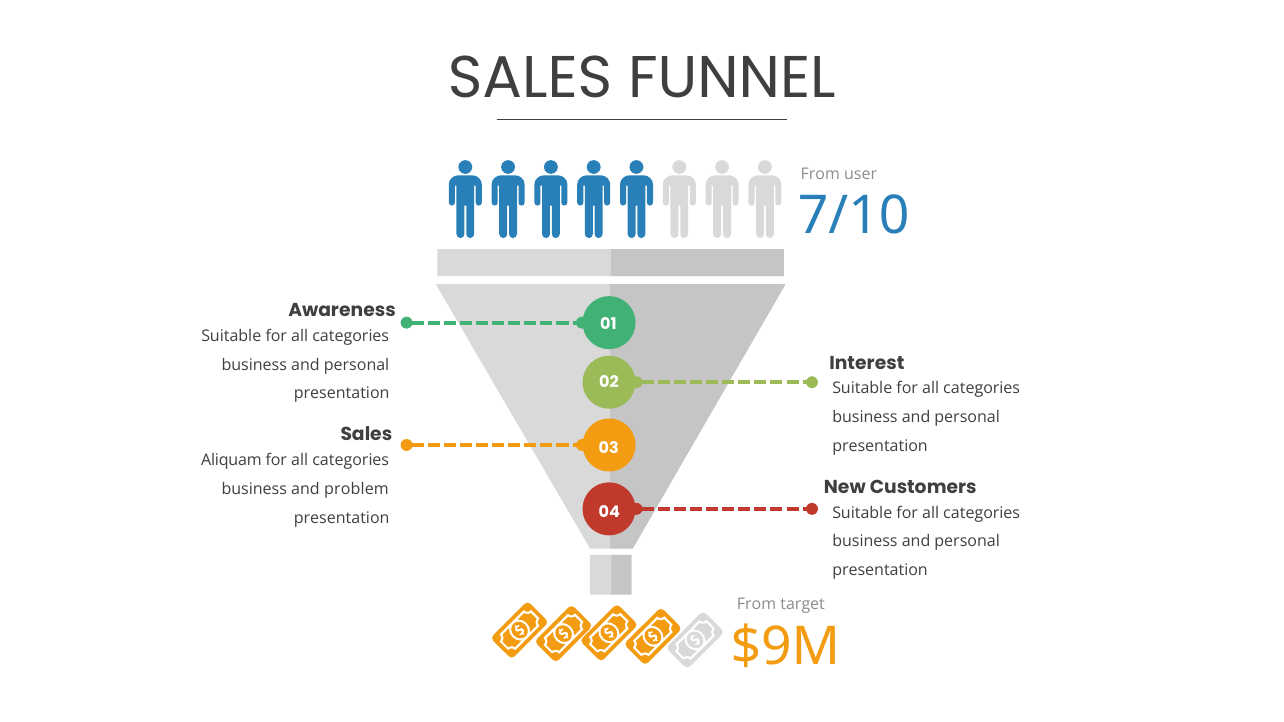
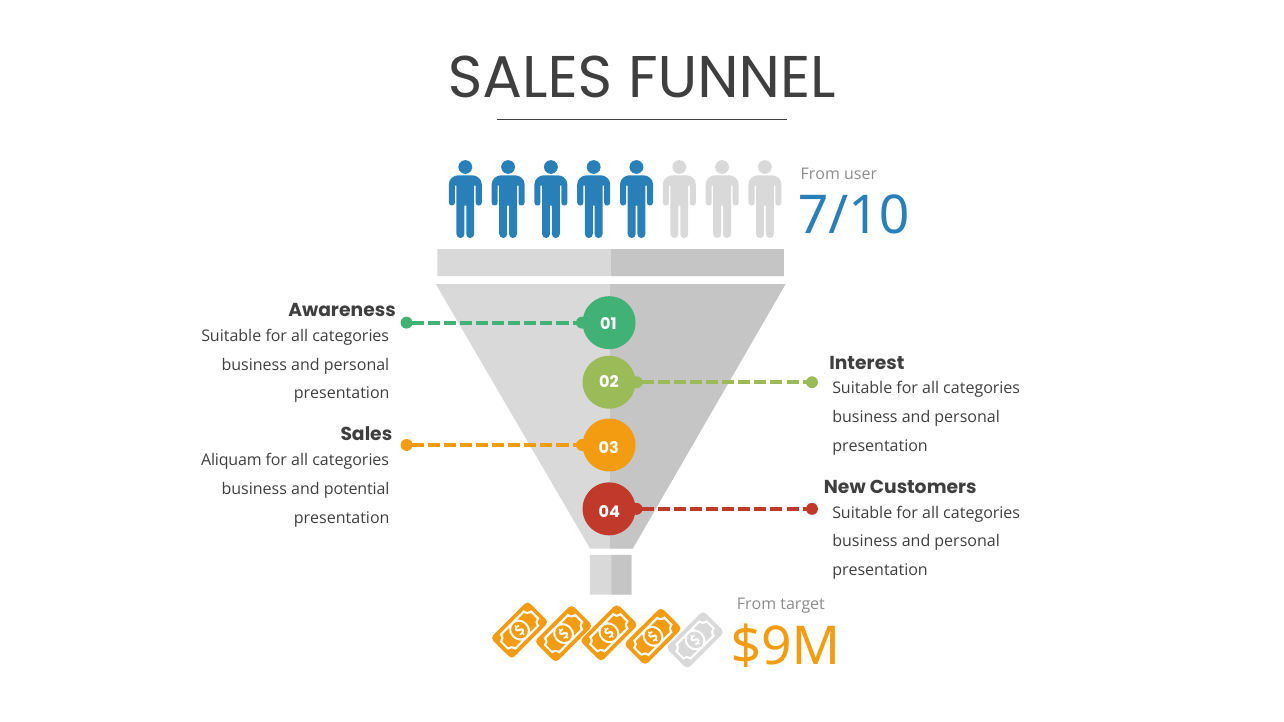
problem: problem -> potential (357, 489)
